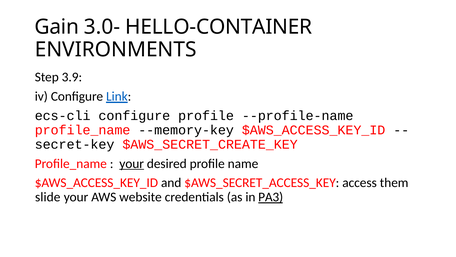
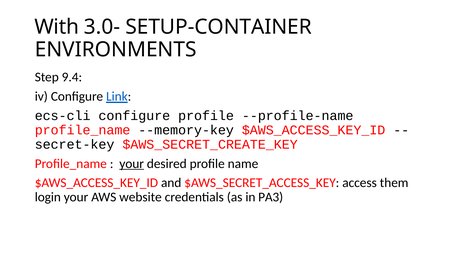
Gain: Gain -> With (57, 27)
HELLO-CONTAINER: HELLO-CONTAINER -> SETUP-CONTAINER (219, 27)
3.9: 3.9 -> 9.4 (72, 77)
slide: slide -> login (48, 197)
PA3 underline: present -> none (271, 197)
